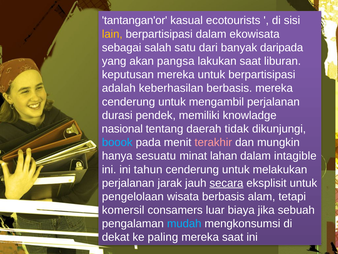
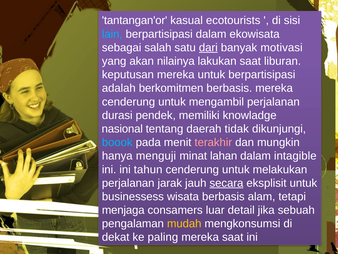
lain colour: yellow -> light blue (112, 34)
dari underline: none -> present (208, 48)
daripada: daripada -> motivasi (282, 48)
pangsa: pangsa -> nilainya (176, 61)
keberhasilan: keberhasilan -> berkomitmen (171, 88)
sesuatu: sesuatu -> menguji (156, 156)
pengelolaan: pengelolaan -> businessess (133, 196)
komersil: komersil -> menjaga (123, 210)
biaya: biaya -> detail (241, 210)
mudah colour: light blue -> yellow (184, 223)
